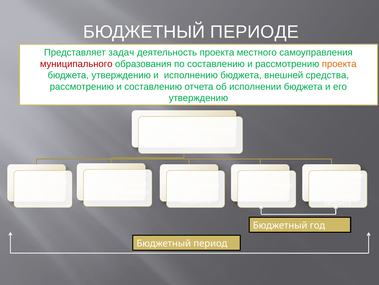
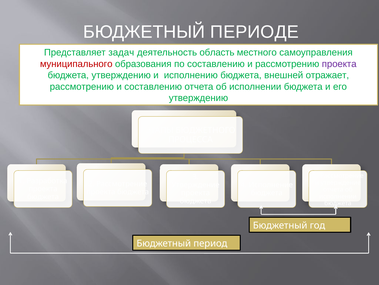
деятельность проекта: проекта -> область (217, 52)
проекта colour: orange -> purple (339, 64)
средства: средства -> отражает (327, 75)
